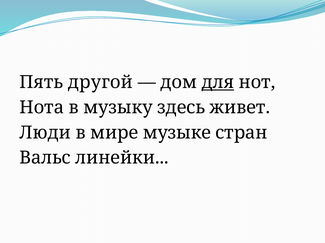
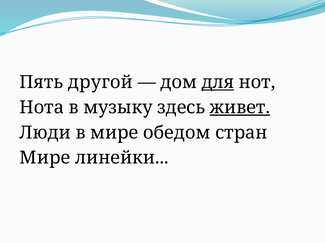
живет underline: none -> present (240, 108)
музыке: музыке -> обедом (177, 133)
Вальс: Вальс -> Мире (45, 158)
